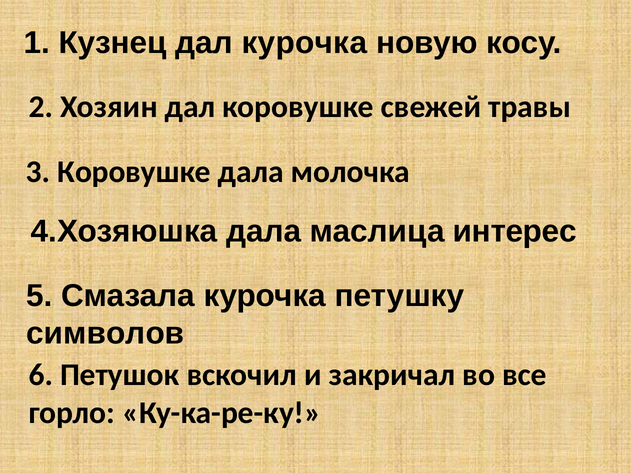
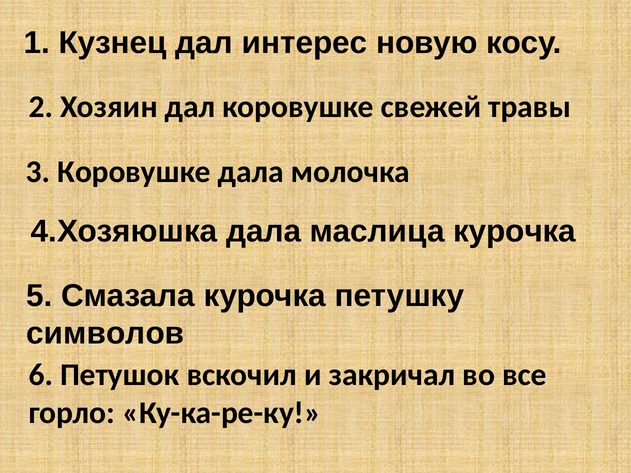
дал курочка: курочка -> интерес (305, 43)
маслица интерес: интерес -> курочка (515, 232)
